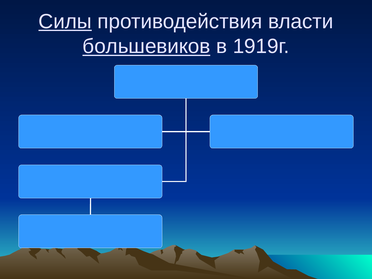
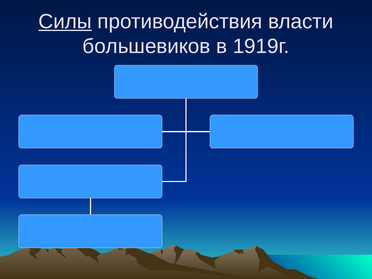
большевиков underline: present -> none (146, 46)
